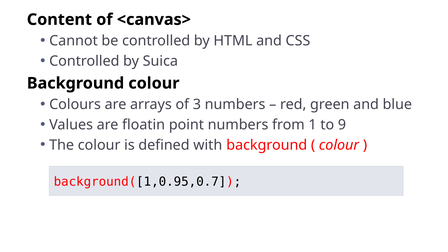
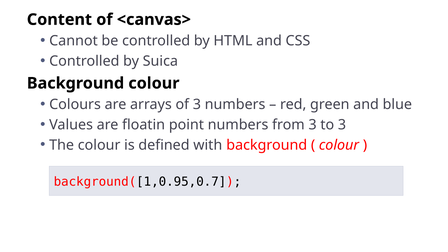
from 1: 1 -> 3 (313, 125)
to 9: 9 -> 3 (342, 125)
